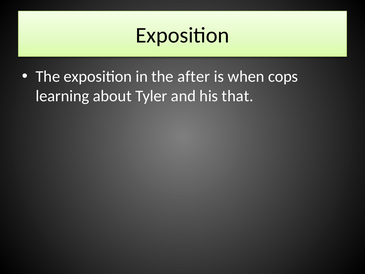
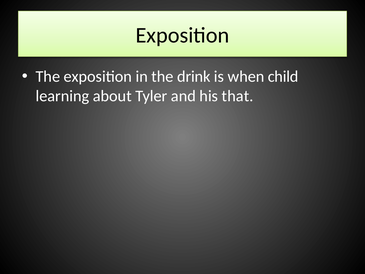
after: after -> drink (194, 77)
cops: cops -> child (283, 77)
